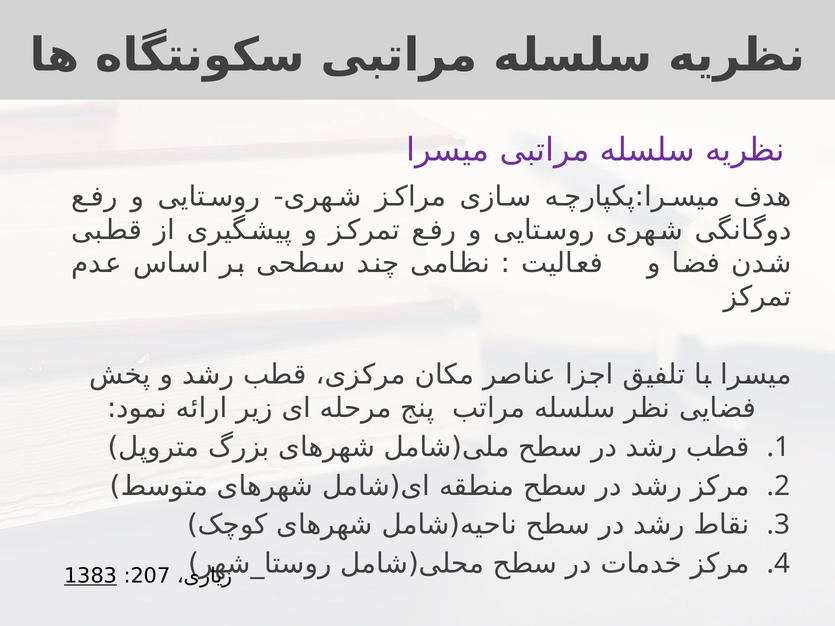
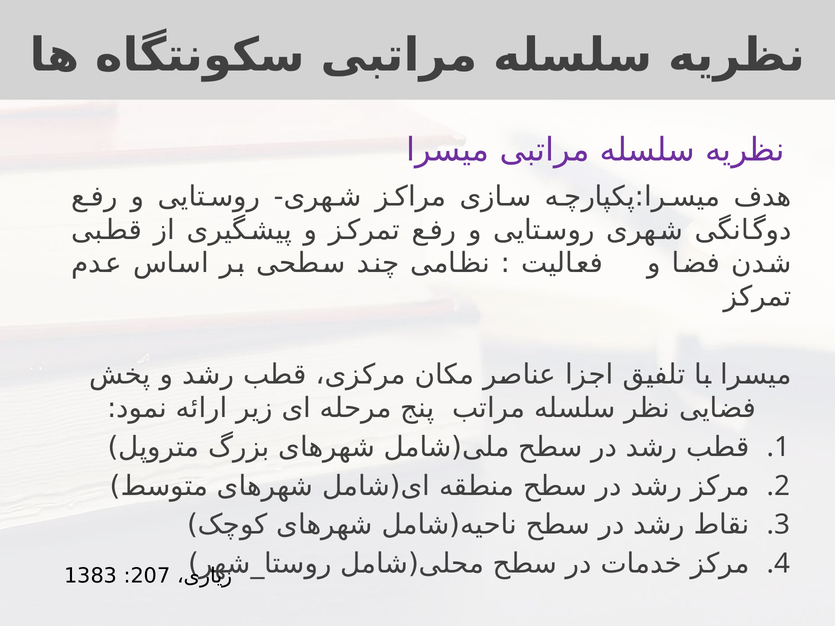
1383 underline: present -> none (91, 576)
